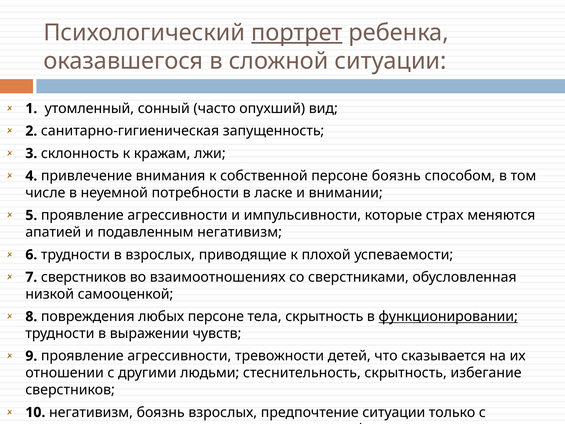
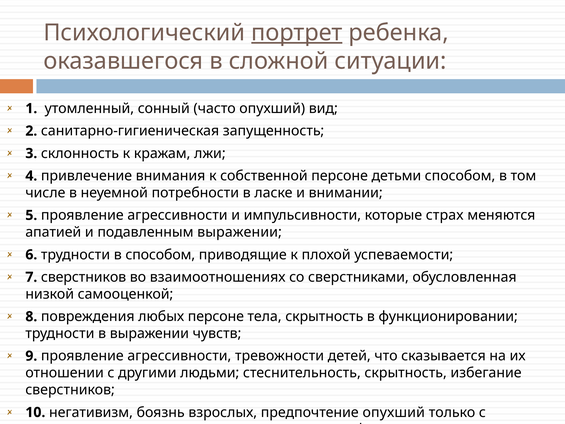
персоне боязнь: боязнь -> детьми (396, 176)
подавленным негативизм: негативизм -> выражении (240, 232)
в взрослых: взрослых -> способом (160, 255)
функционировании underline: present -> none (448, 316)
предпочтение ситуации: ситуации -> опухший (394, 412)
